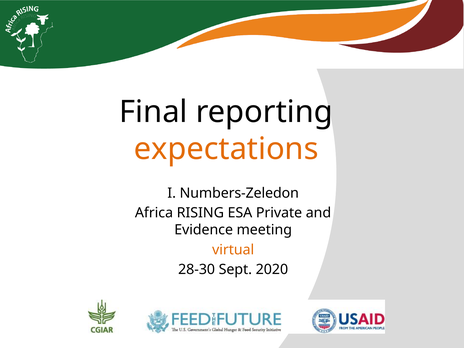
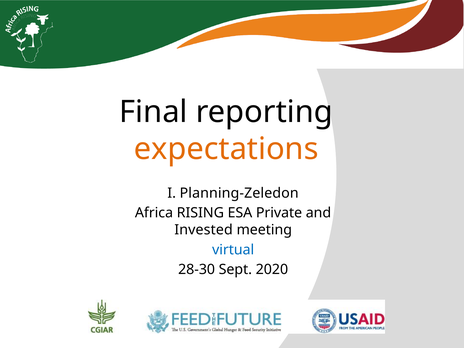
Numbers-Zeledon: Numbers-Zeledon -> Planning-Zeledon (239, 193)
Evidence: Evidence -> Invested (204, 230)
virtual colour: orange -> blue (233, 250)
